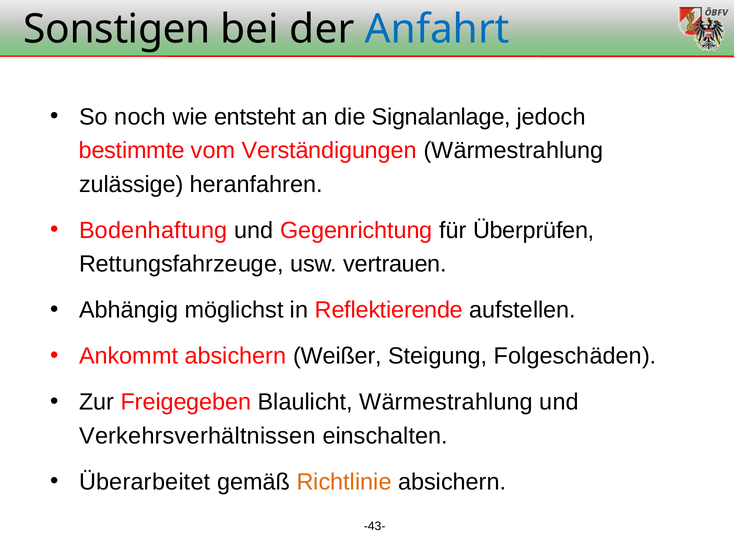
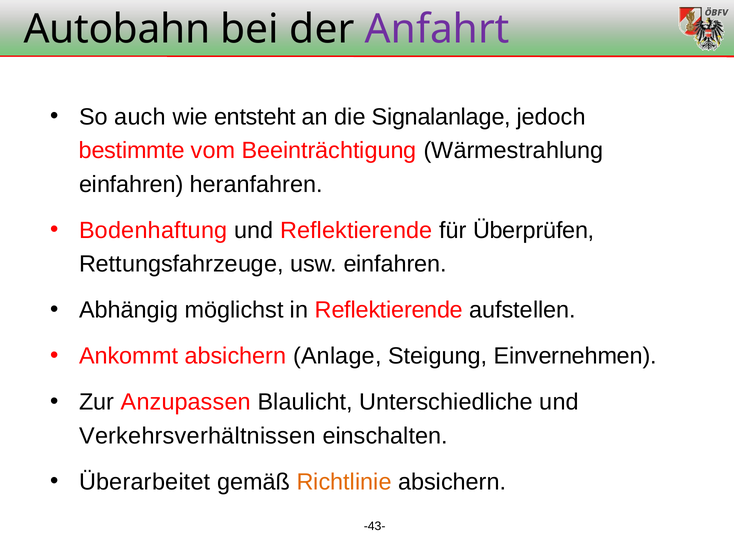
Sonstigen: Sonstigen -> Autobahn (117, 29)
Anfahrt colour: blue -> purple (437, 29)
noch: noch -> auch (140, 117)
Verständigungen: Verständigungen -> Beeinträchtigung (329, 150)
zulässige: zulässige -> einfahren (131, 184)
und Gegenrichtung: Gegenrichtung -> Reflektierende (356, 230)
usw vertrauen: vertrauen -> einfahren (395, 264)
Weißer: Weißer -> Anlage (337, 356)
Folgeschäden: Folgeschäden -> Einvernehmen (575, 356)
Freigegeben: Freigegeben -> Anzupassen (186, 402)
Blaulicht Wärmestrahlung: Wärmestrahlung -> Unterschiedliche (446, 402)
